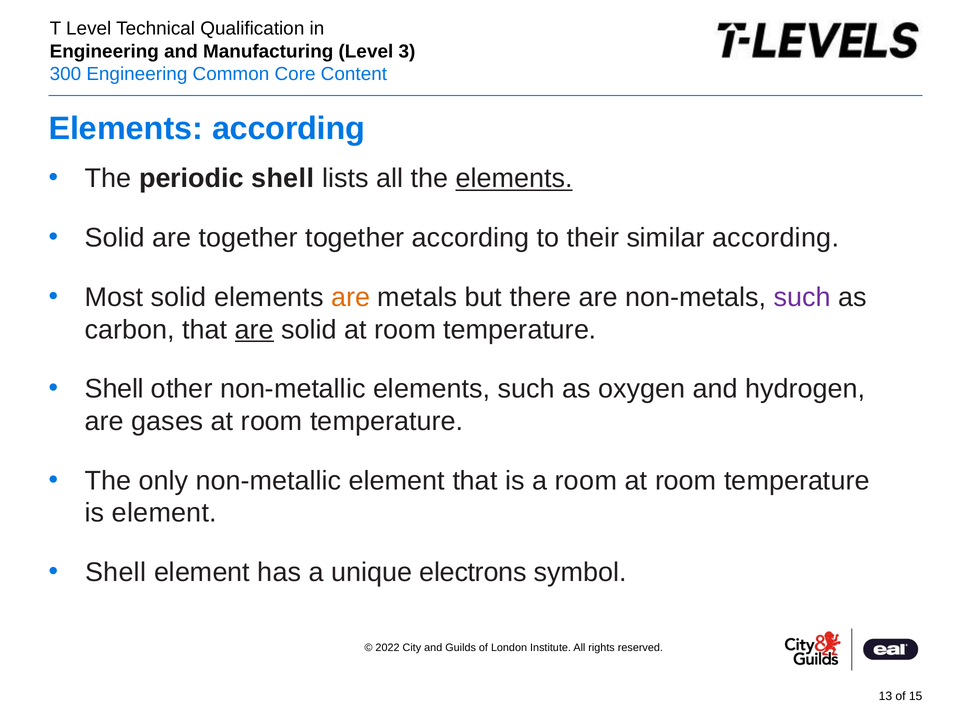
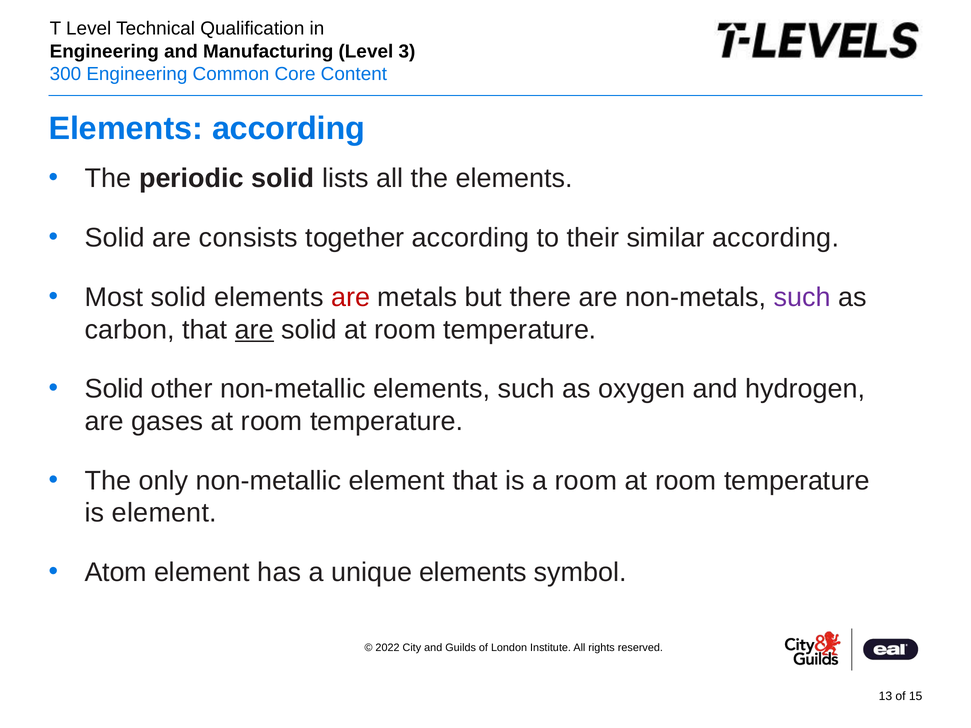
periodic shell: shell -> solid (283, 179)
elements underline: present -> none (514, 179)
are together: together -> consists (248, 238)
are colour: orange -> red (351, 297)
Shell: Shell -> Solid (114, 389)
Shell: Shell -> Atom (116, 573)
unique electrons: electrons -> elements (473, 573)
